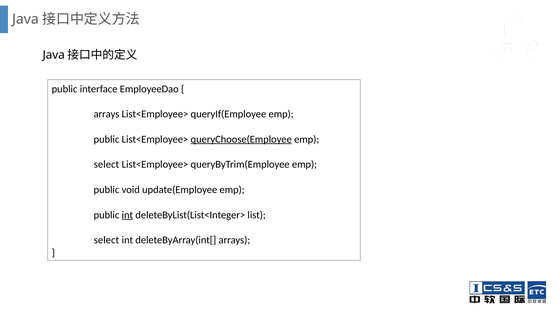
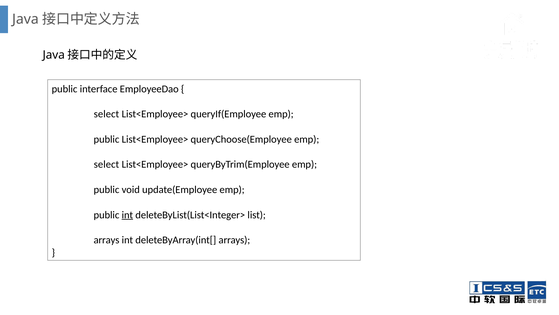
arrays: arrays -> select (106, 114)
queryChoose(Employee underline: present -> none (241, 139)
select: select -> arrays (107, 240)
